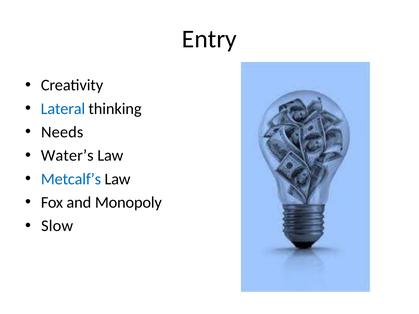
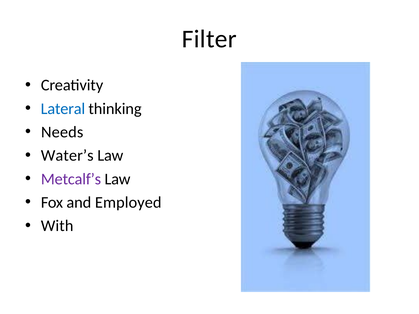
Entry: Entry -> Filter (209, 39)
Metcalf’s colour: blue -> purple (71, 179)
Monopoly: Monopoly -> Employed (128, 203)
Slow: Slow -> With (57, 226)
